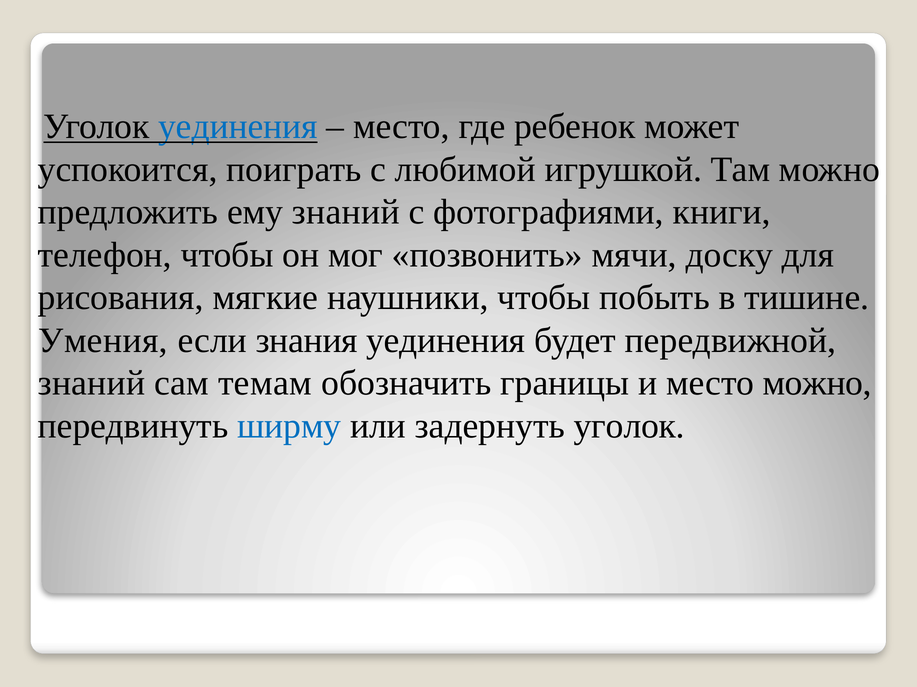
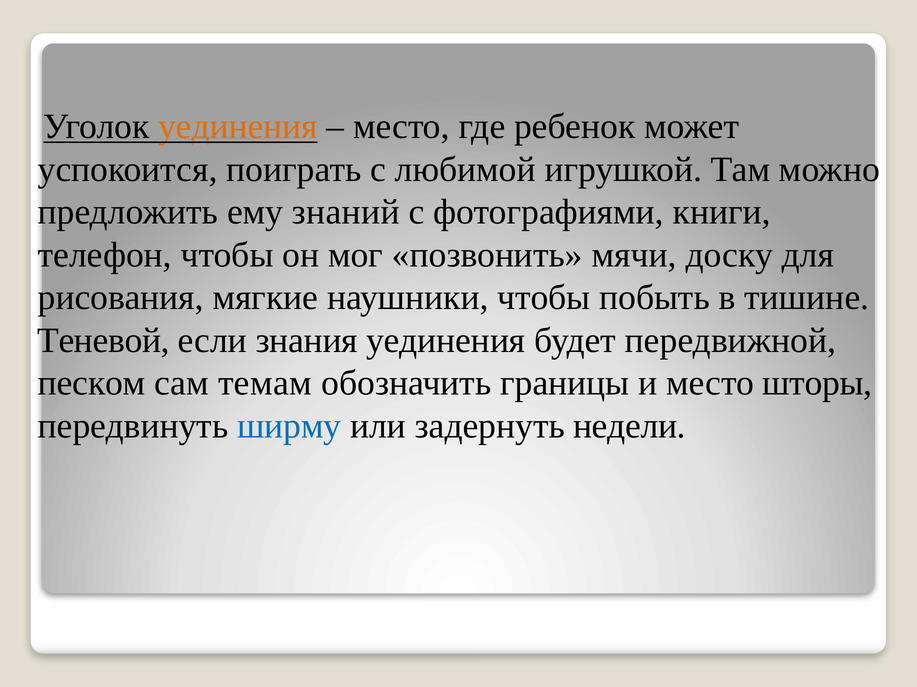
уединения colour: blue -> orange (238, 127)
Умения: Умения -> Теневой (103, 341)
знаний: знаний -> песком (92, 384)
место можно: можно -> шторы (817, 384)
задернуть уголок: уголок -> недели (629, 426)
